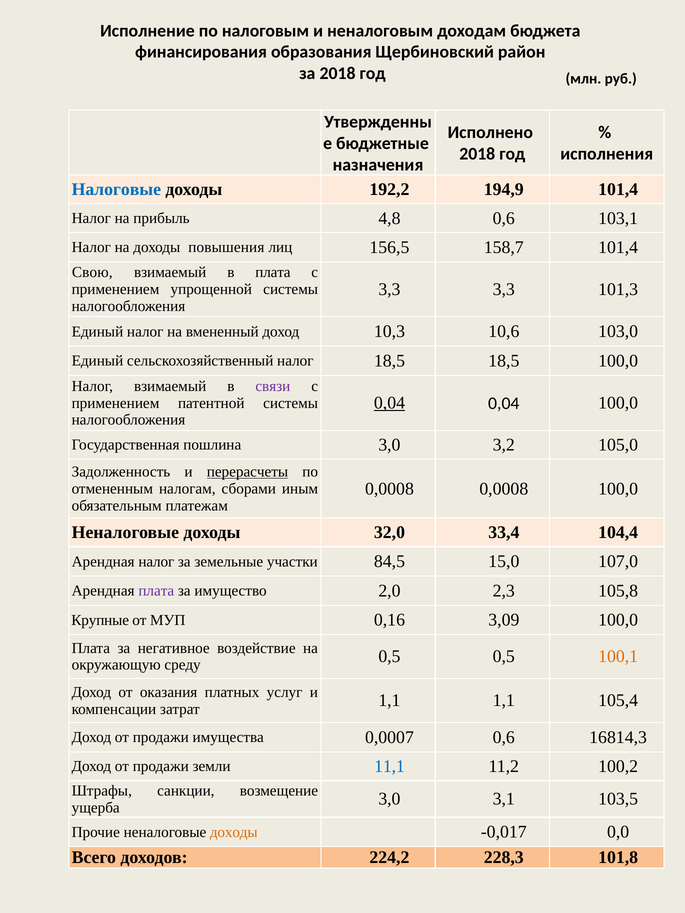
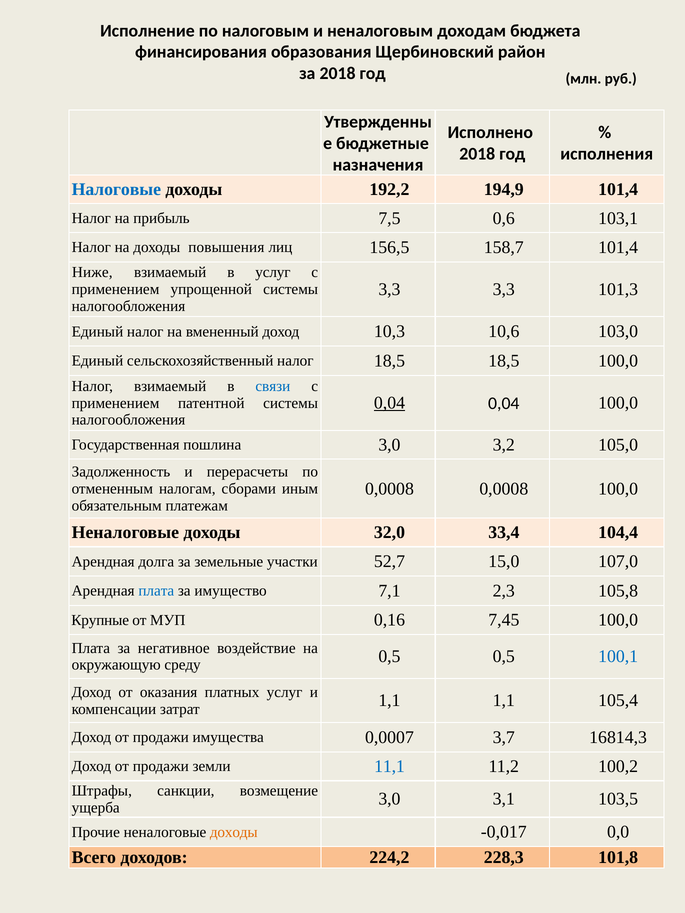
4,8: 4,8 -> 7,5 (389, 218)
Свою: Свою -> Ниже (92, 273)
в плата: плата -> услуг (273, 273)
связи colour: purple -> blue (273, 386)
перерасчеты underline: present -> none (247, 472)
Арендная налог: налог -> долга (156, 562)
84,5: 84,5 -> 52,7 (390, 562)
плата colour: purple -> blue (156, 591)
2,0: 2,0 -> 7,1 (389, 591)
3,09: 3,09 -> 7,45 (504, 620)
100,1 colour: orange -> blue (618, 657)
0,0007 0,6: 0,6 -> 3,7 (504, 738)
